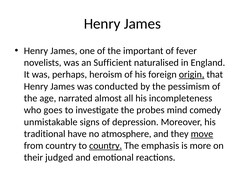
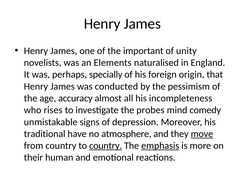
fever: fever -> unity (186, 51)
Sufficient: Sufficient -> Elements (113, 63)
heroism: heroism -> specially (106, 74)
origin underline: present -> none (192, 74)
narrated: narrated -> accuracy (75, 98)
goes: goes -> rises (53, 110)
emphasis underline: none -> present (160, 145)
judged: judged -> human (59, 157)
